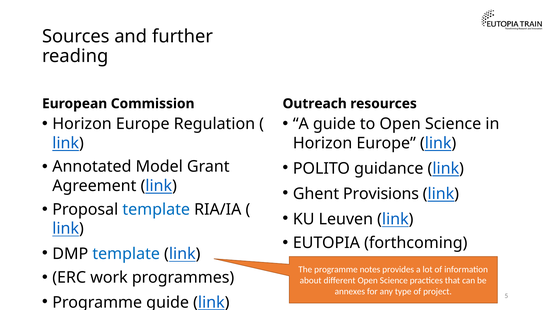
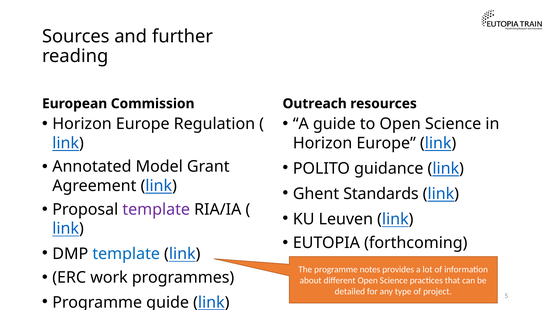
Provisions: Provisions -> Standards (381, 193)
template colour: blue -> purple (156, 209)
annexes: annexes -> detailed (350, 291)
